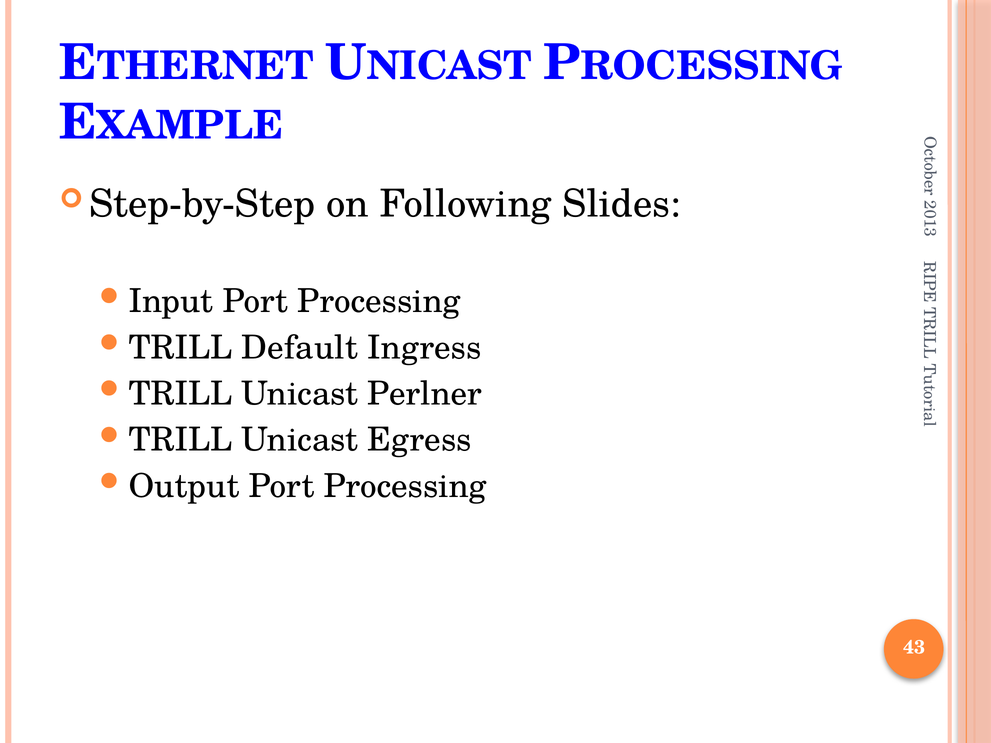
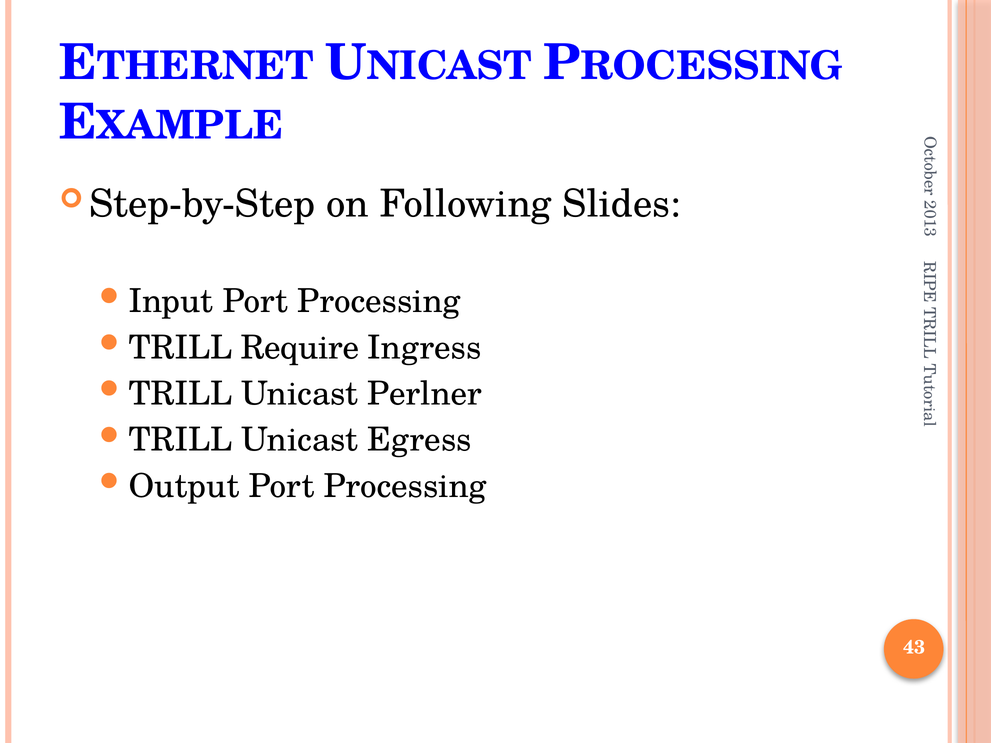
Default: Default -> Require (300, 348)
